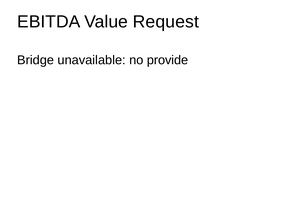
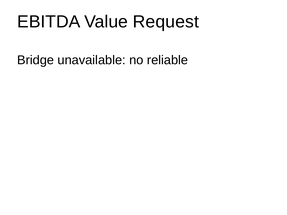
provide: provide -> reliable (168, 60)
